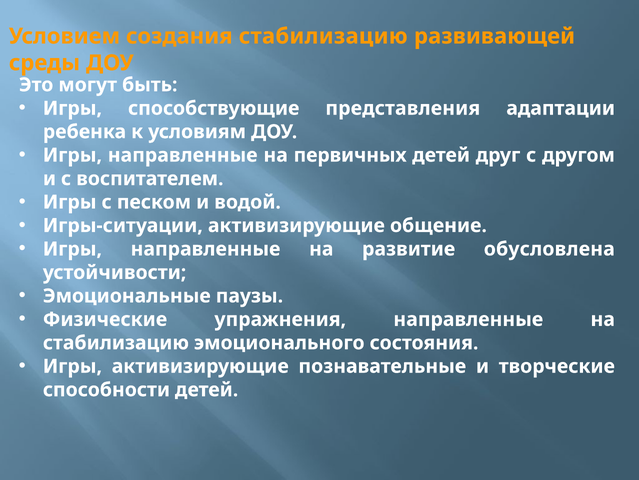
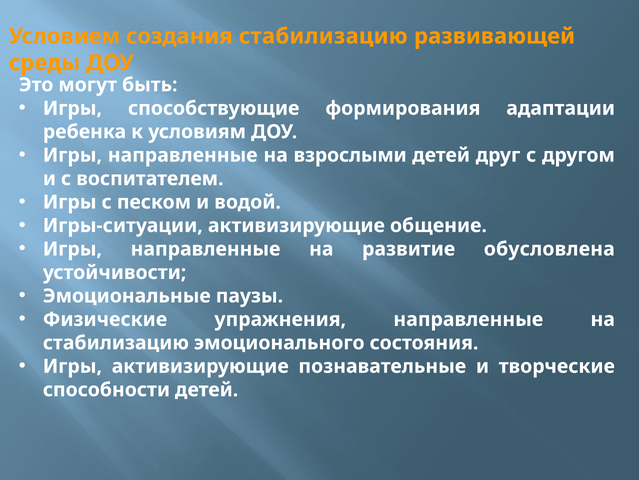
представления: представления -> формирования (403, 108)
первичных: первичных -> взрослыми (350, 155)
